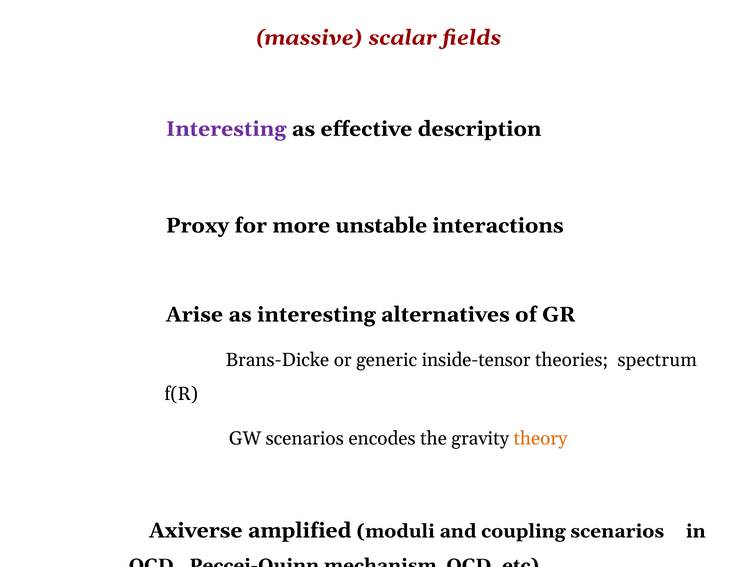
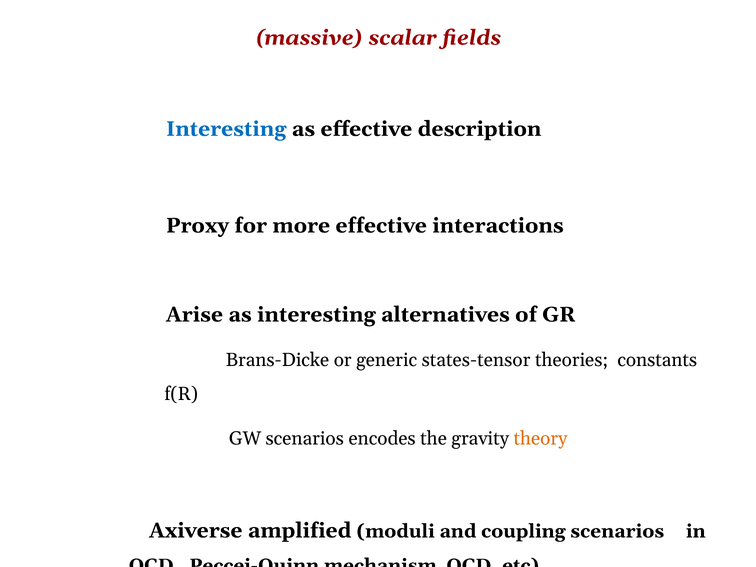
Interesting colour: purple -> blue (226, 129)
more unstable: unstable -> effective (381, 226)
inside-tensor: inside-tensor -> states-tensor (476, 360)
spectrum: spectrum -> constants (657, 360)
